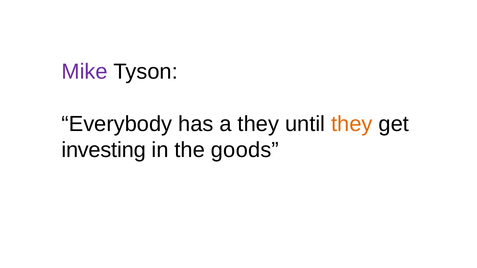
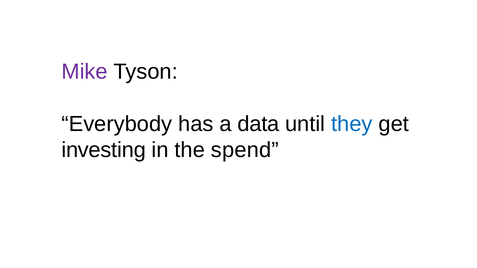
a they: they -> data (258, 124)
they colour: orange -> blue (352, 124)
goods: goods -> spend (245, 150)
